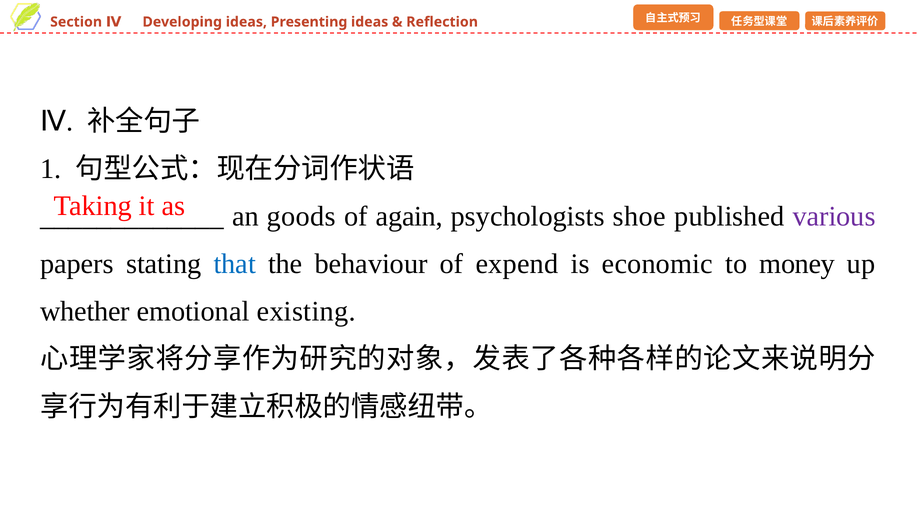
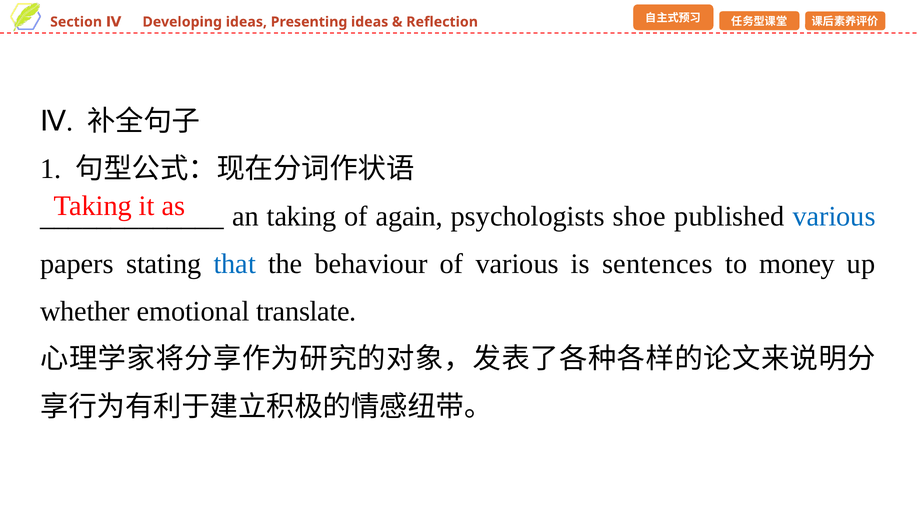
an goods: goods -> taking (302, 216)
various colour: purple -> blue (834, 216)
of expend: expend -> various (517, 264)
economic: economic -> sentences (657, 264)
existing: existing -> translate (306, 311)
